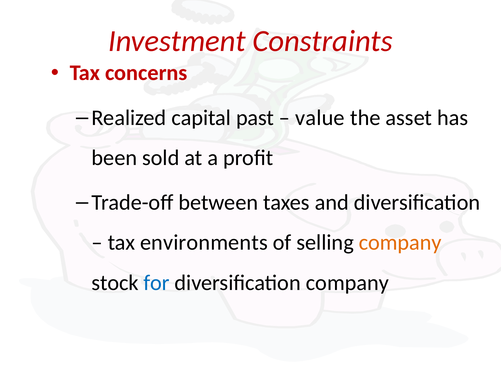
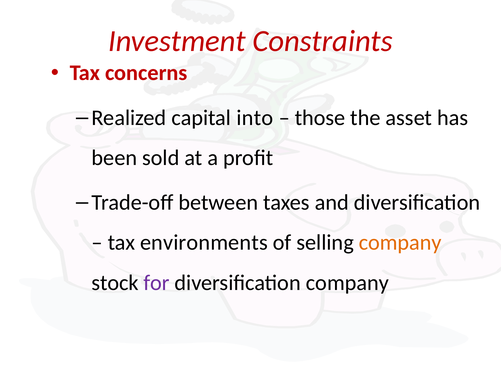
past: past -> into (255, 118)
value: value -> those (320, 118)
for colour: blue -> purple (157, 283)
